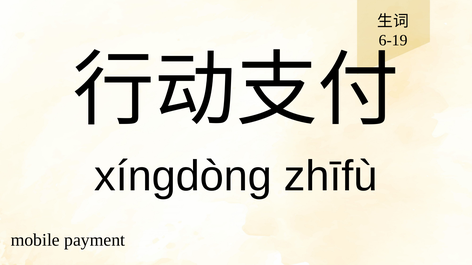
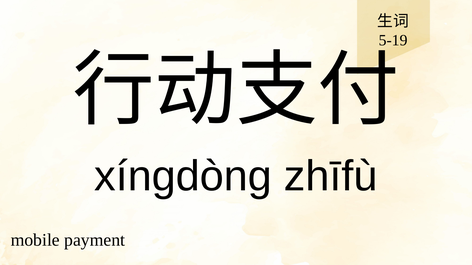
6-19: 6-19 -> 5-19 (393, 40)
